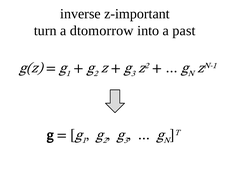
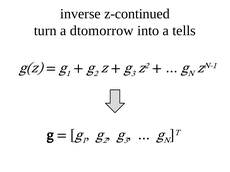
z-important: z-important -> z-continued (137, 14)
past: past -> tells (184, 31)
